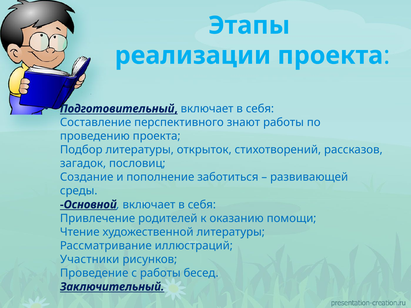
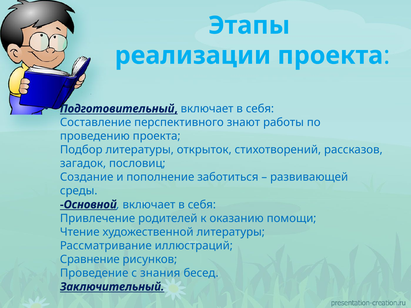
Участники: Участники -> Сравнение (90, 260)
с работы: работы -> знания (160, 273)
